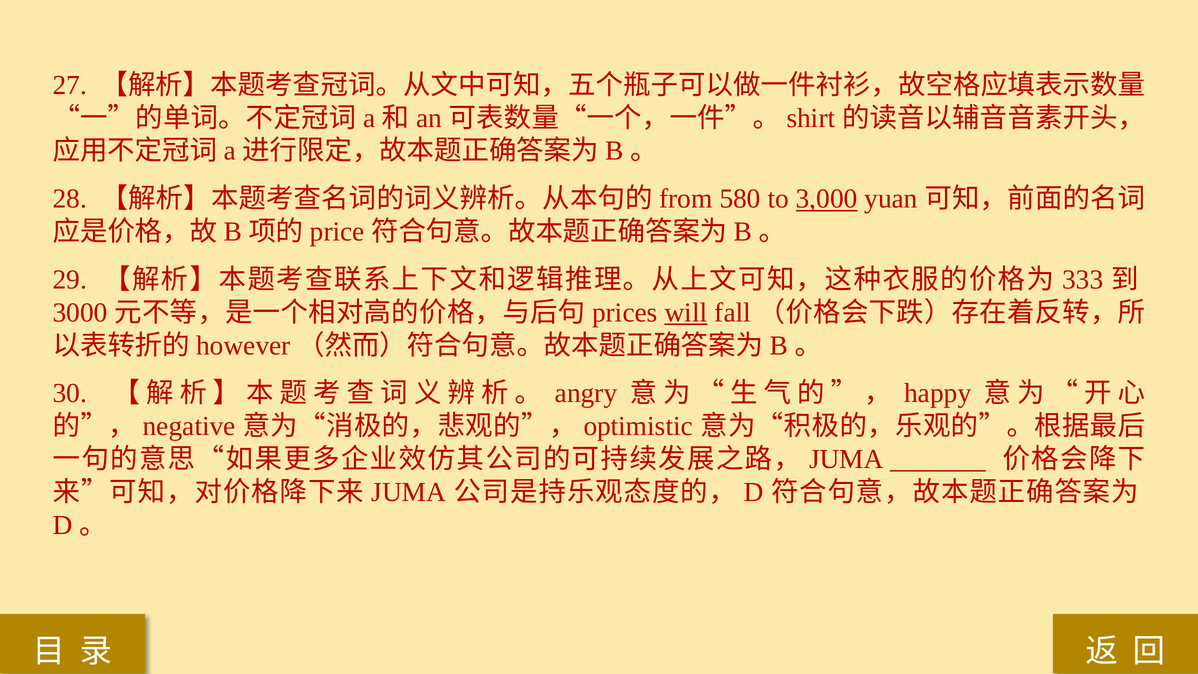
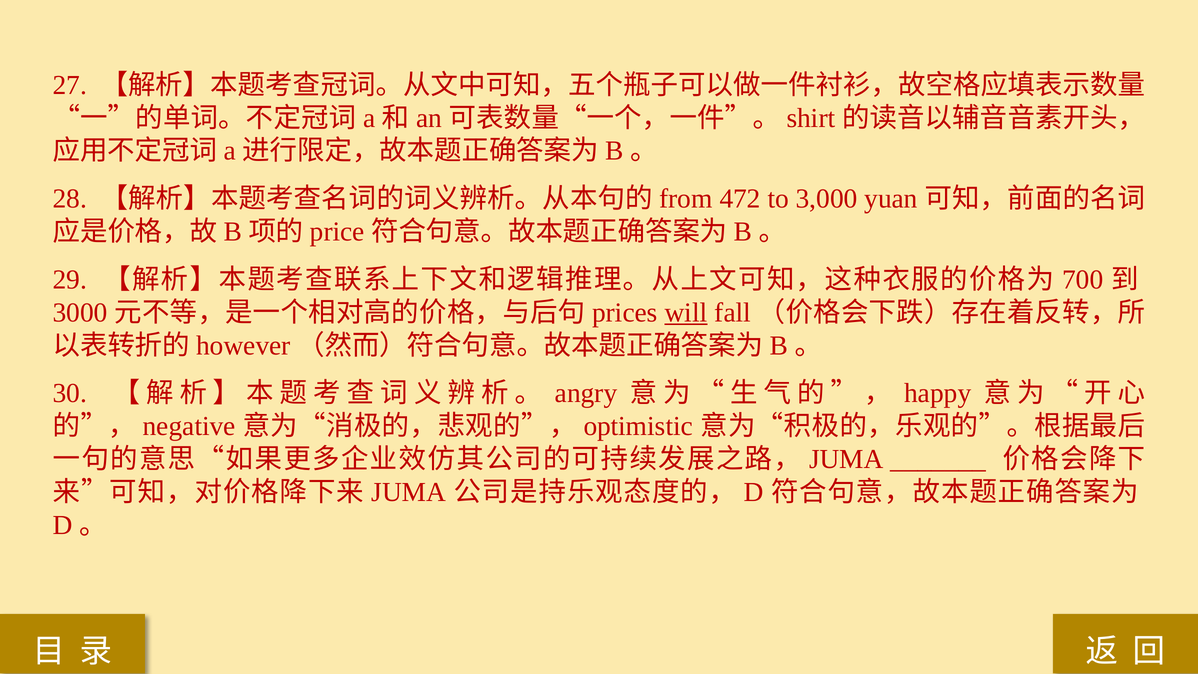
580: 580 -> 472 (740, 199)
3,000 underline: present -> none (827, 199)
333: 333 -> 700 (1083, 280)
